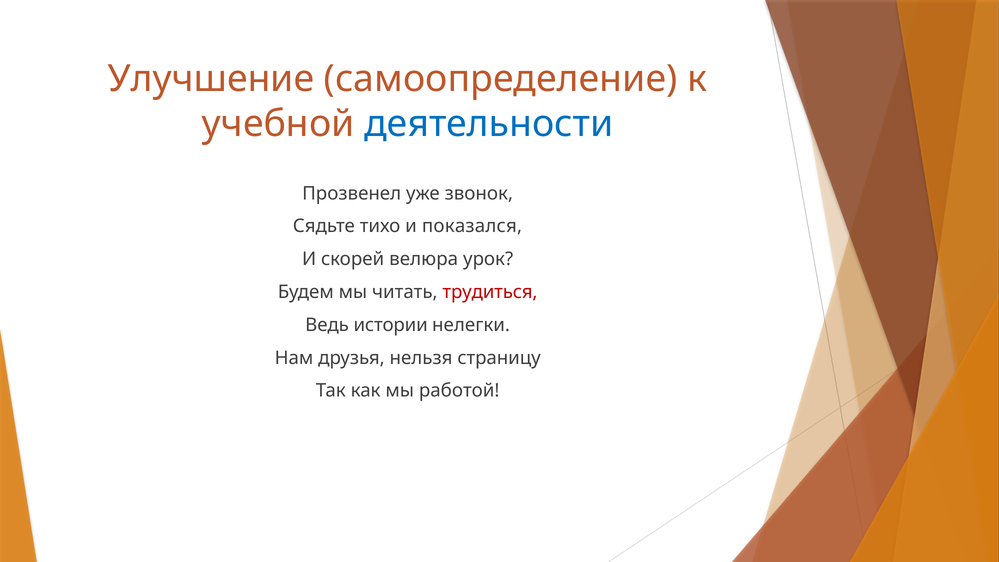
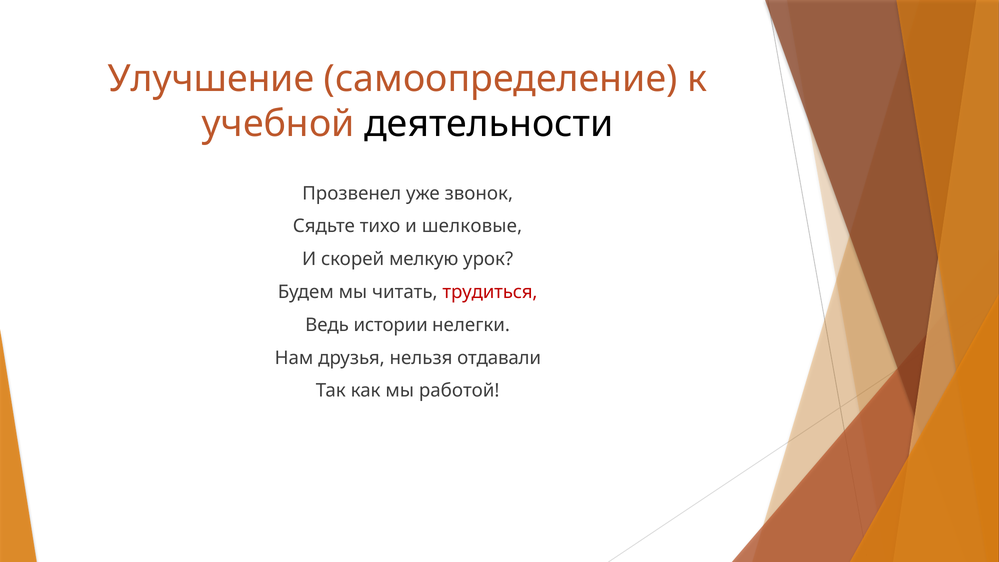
деятельности colour: blue -> black (489, 124)
показался: показался -> шелковые (472, 226)
велюра: велюра -> мелкую (424, 259)
страницу: страницу -> отдавали (499, 358)
